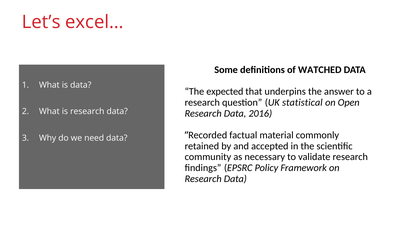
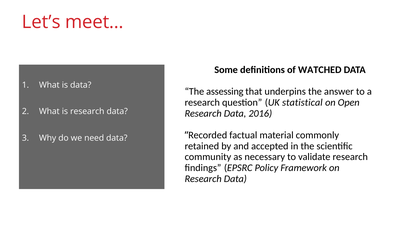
excel…: excel… -> meet… (94, 22)
expected: expected -> assessing (225, 92)
